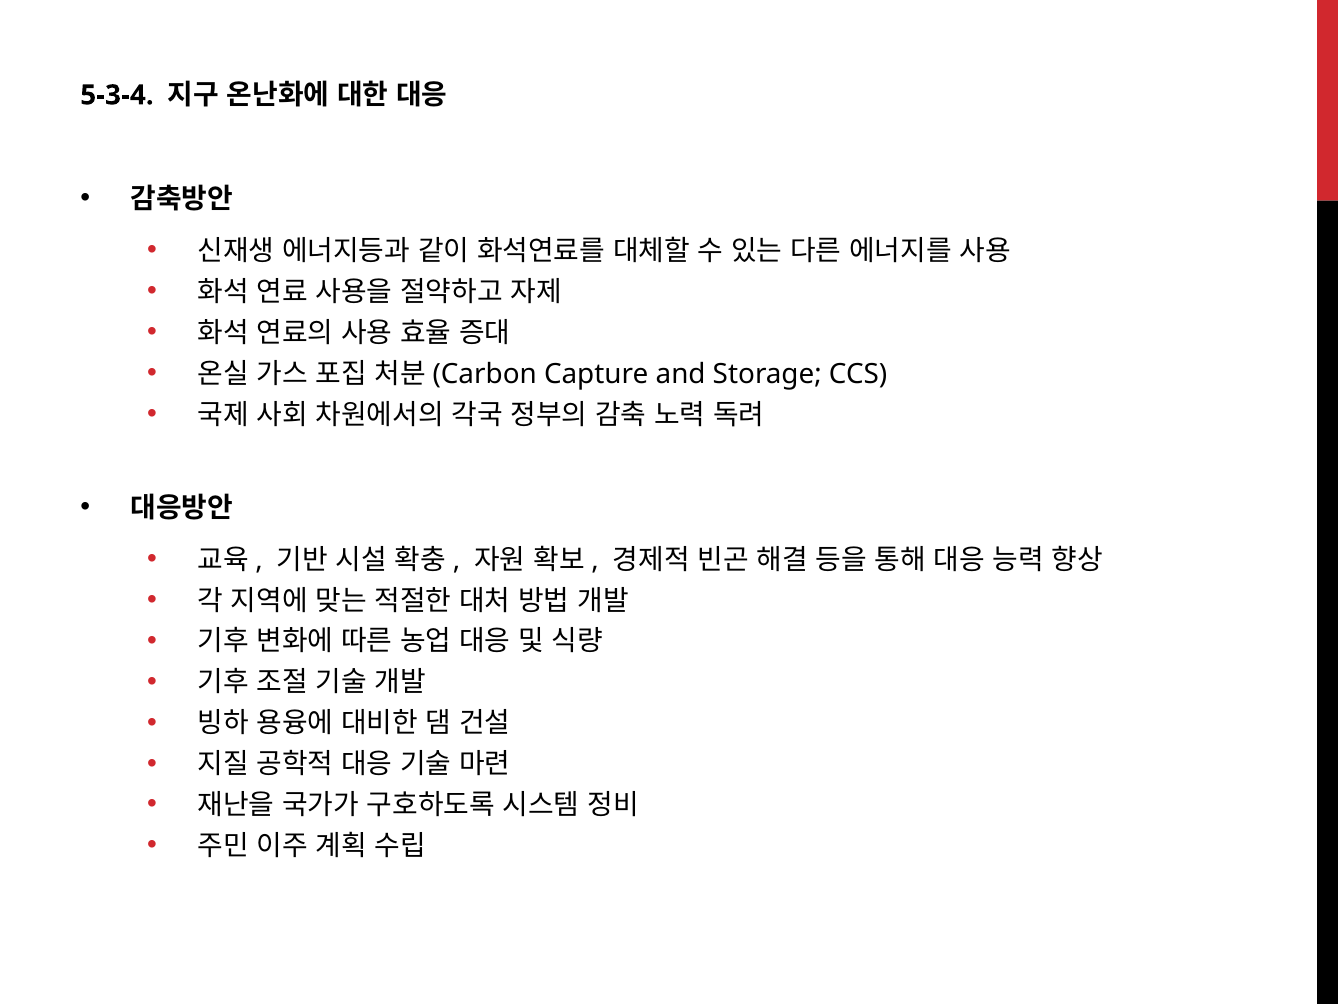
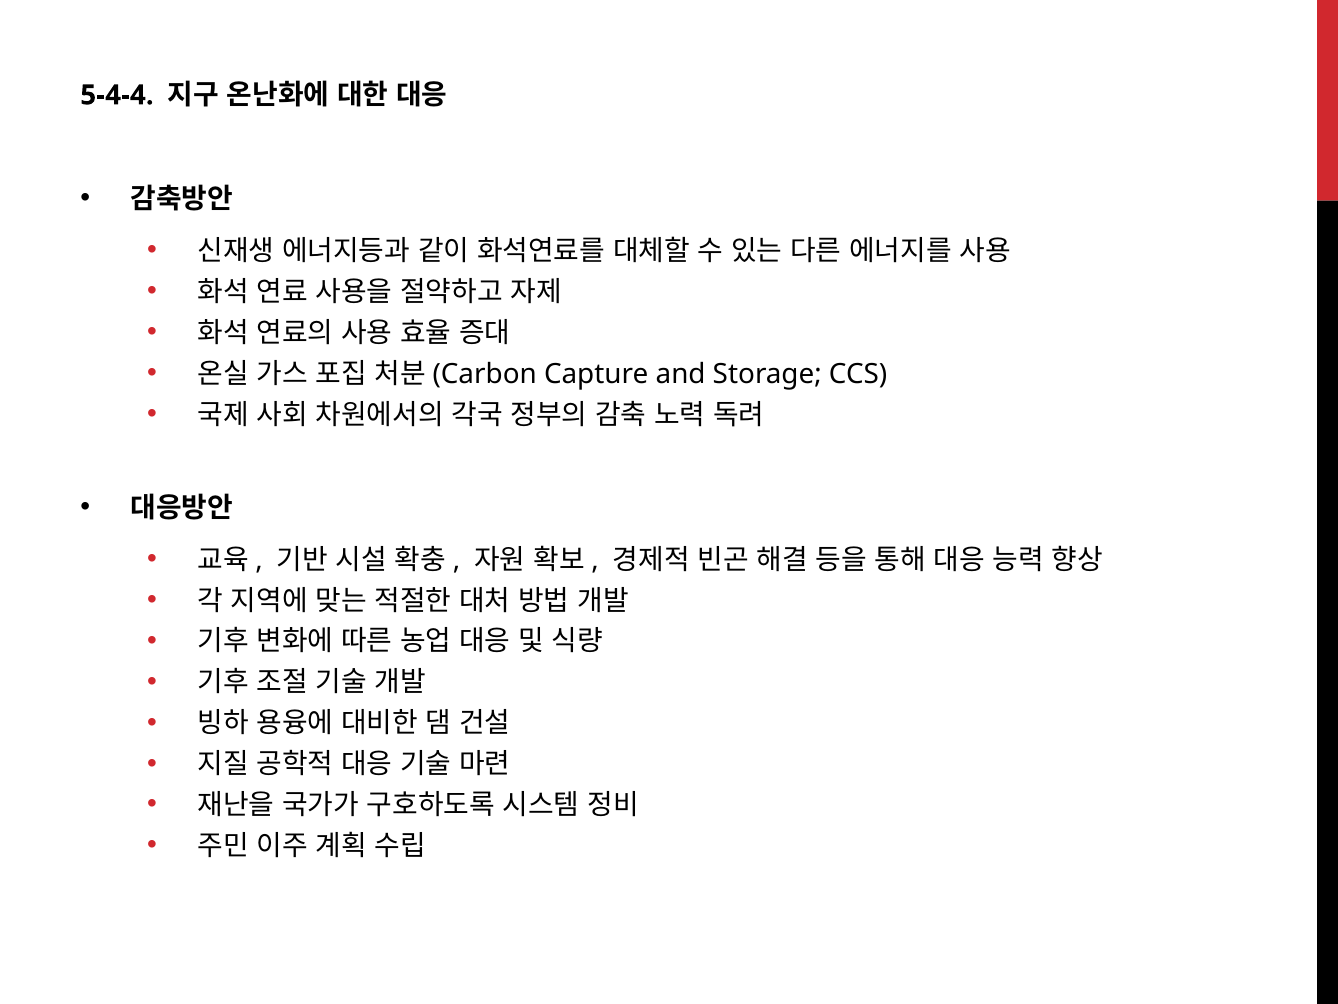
5-3-4: 5-3-4 -> 5-4-4 (117, 95)
